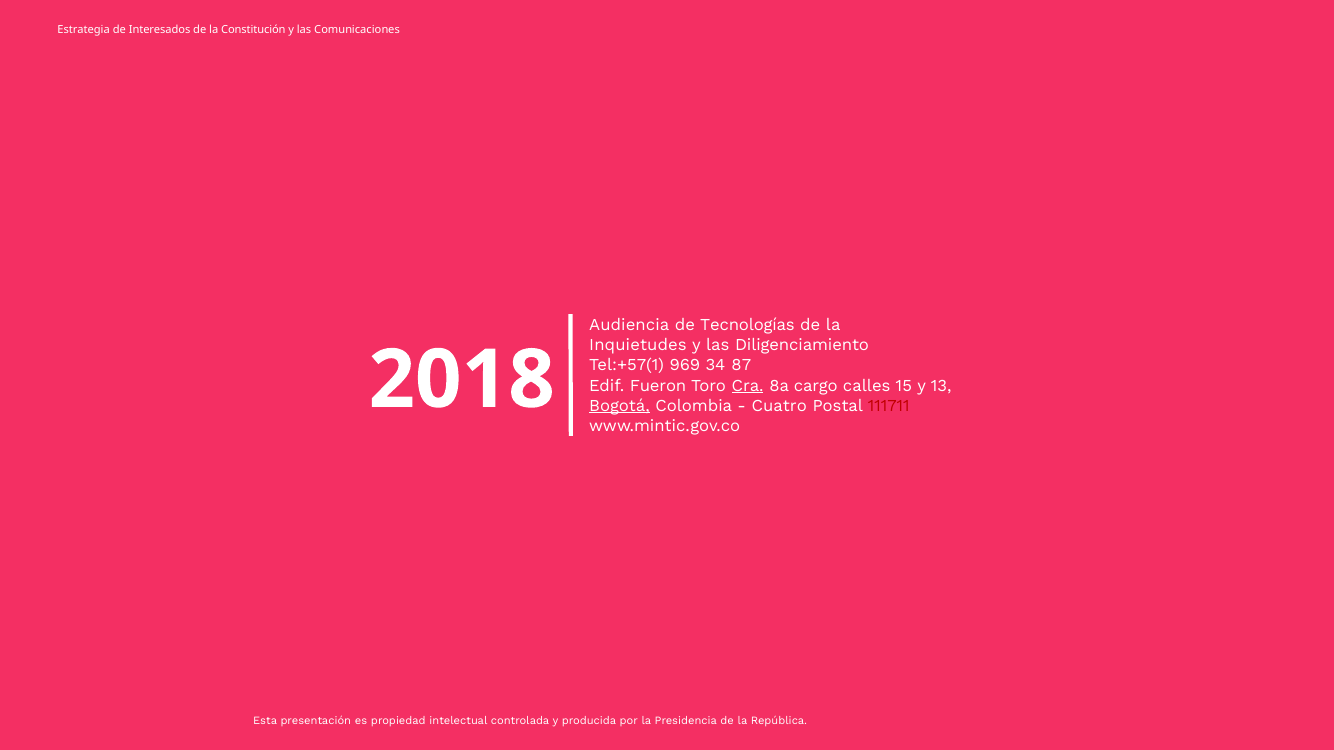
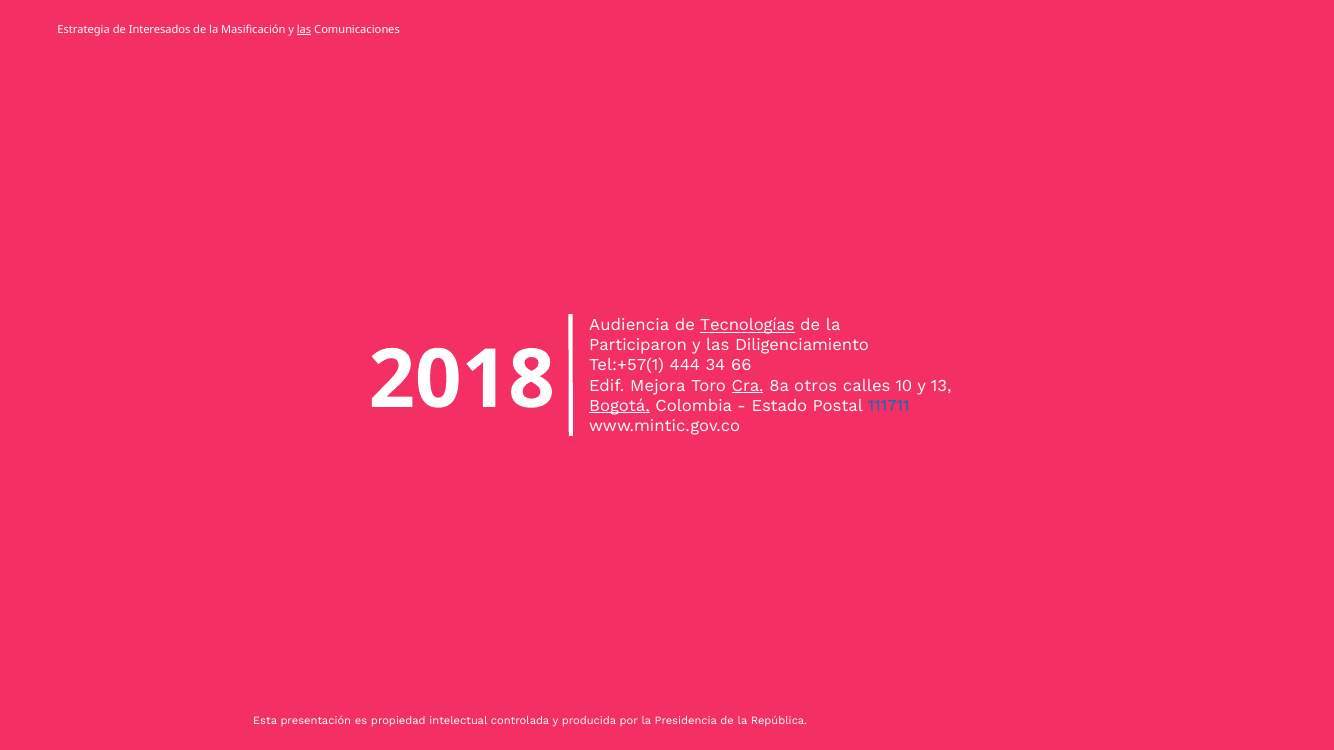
Constitución: Constitución -> Masificación (253, 29)
las underline: none -> present (304, 29)
Tecnologías underline: none -> present (747, 326)
Inquietudes: Inquietudes -> Participaron (638, 346)
969: 969 -> 444 (685, 366)
87: 87 -> 66 (741, 366)
Fueron: Fueron -> Mejora (658, 386)
cargo: cargo -> otros (816, 386)
15: 15 -> 10 (904, 386)
Cuatro: Cuatro -> Estado (779, 406)
111711 colour: red -> blue (889, 406)
